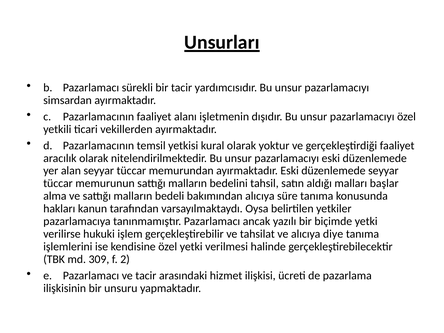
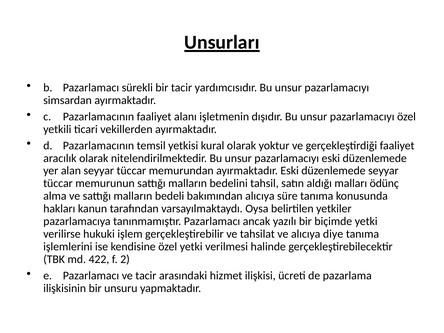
başlar: başlar -> ödünç (384, 183)
309: 309 -> 422 (99, 259)
